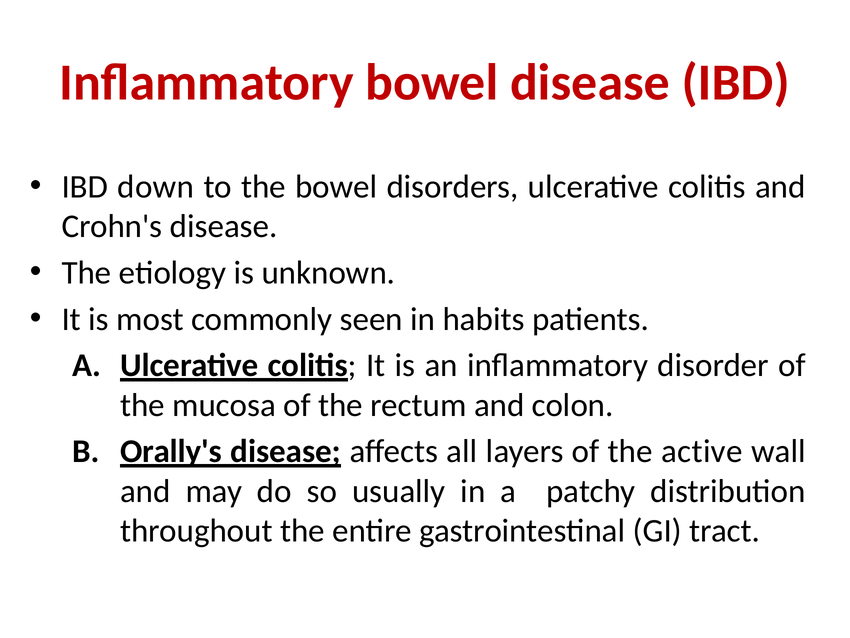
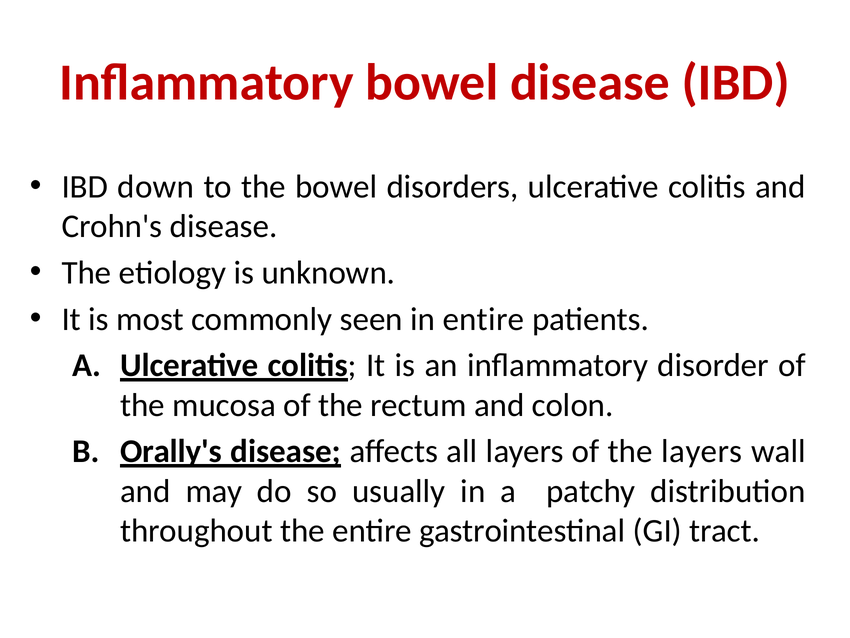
in habits: habits -> entire (483, 319)
the active: active -> layers (702, 451)
